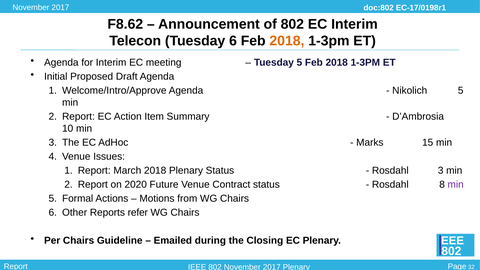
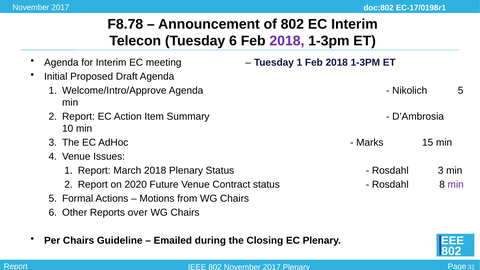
F8.62: F8.62 -> F8.78 (125, 24)
2018 colour: orange -> purple (287, 41)
Tuesday 5: 5 -> 1 (299, 63)
refer: refer -> over (138, 213)
